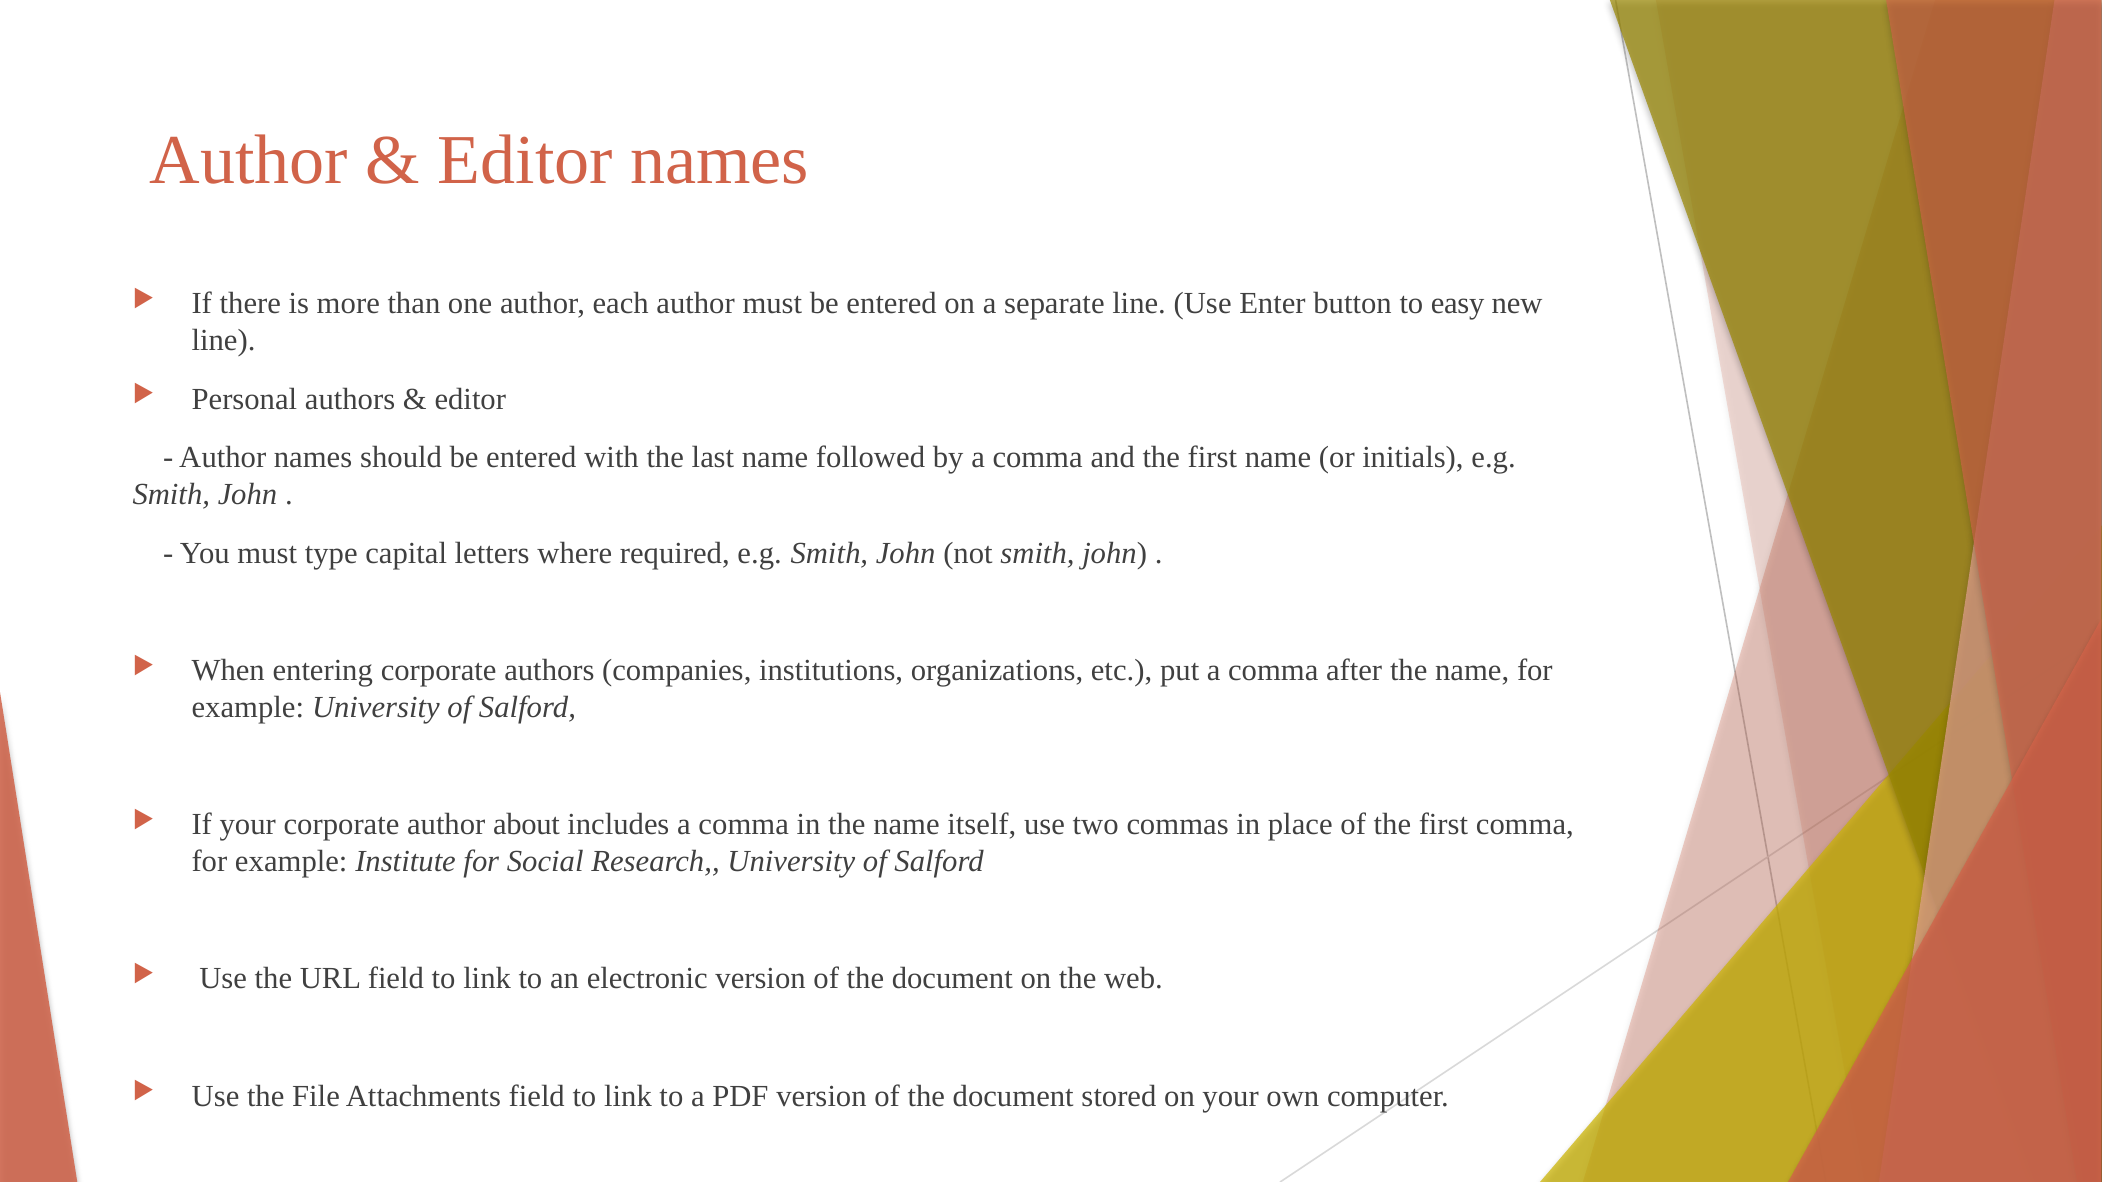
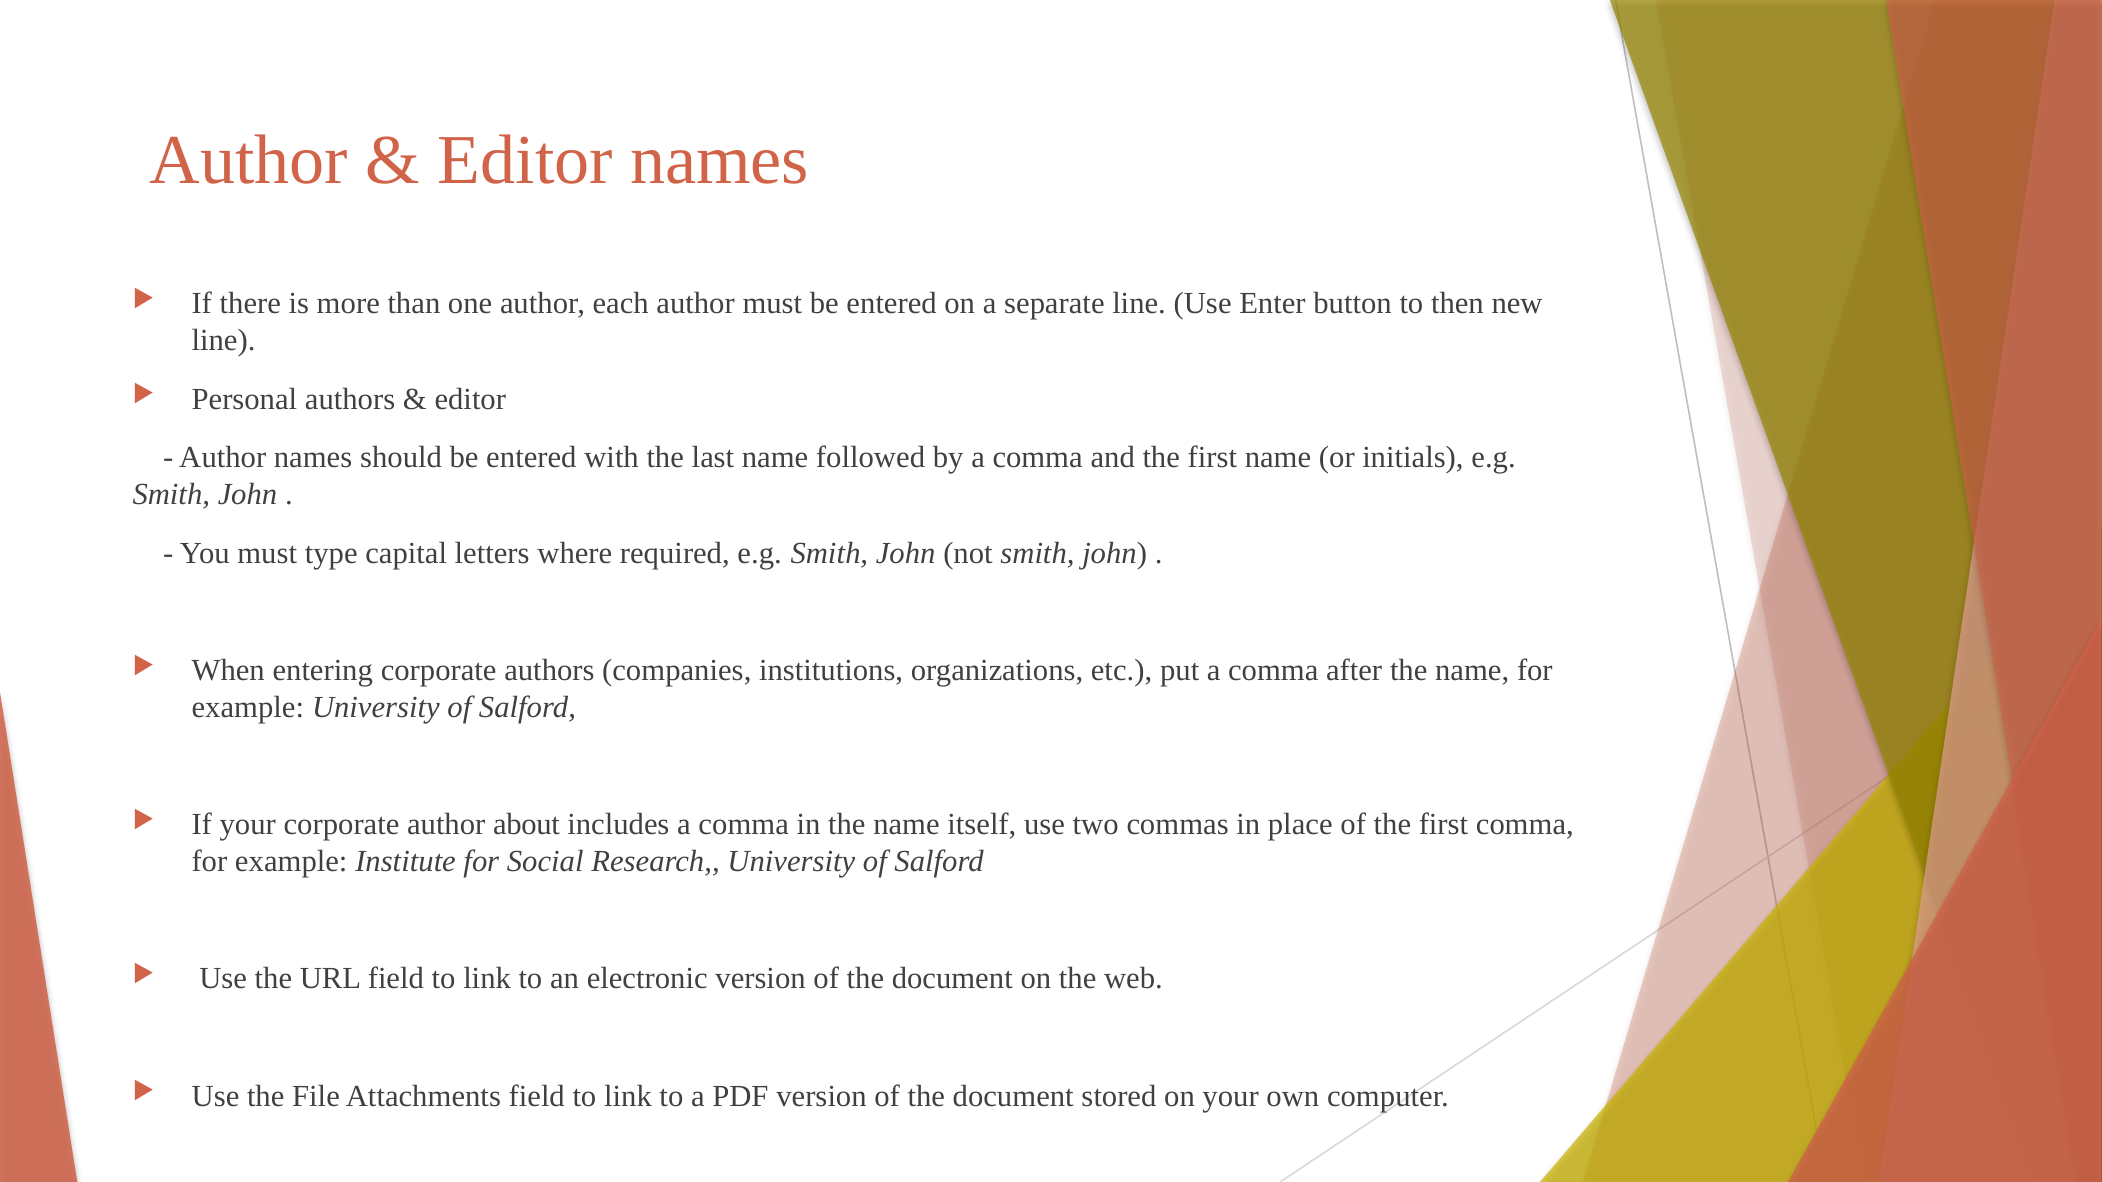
easy: easy -> then (1457, 304)
